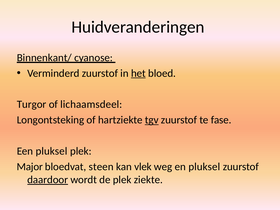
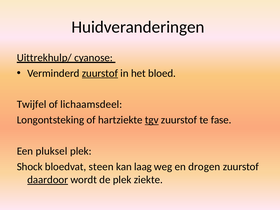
Binnenkant/: Binnenkant/ -> Uittrekhulp/ (44, 58)
zuurstof underline: none -> present (100, 73)
het underline: present -> none (138, 73)
Turgor: Turgor -> Twijfel (32, 104)
Major: Major -> Shock (30, 167)
vlek: vlek -> laag (143, 167)
en pluksel: pluksel -> drogen (204, 167)
